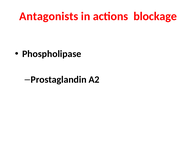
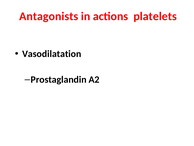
blockage: blockage -> platelets (155, 16)
Phospholipase: Phospholipase -> Vasodilatation (52, 54)
